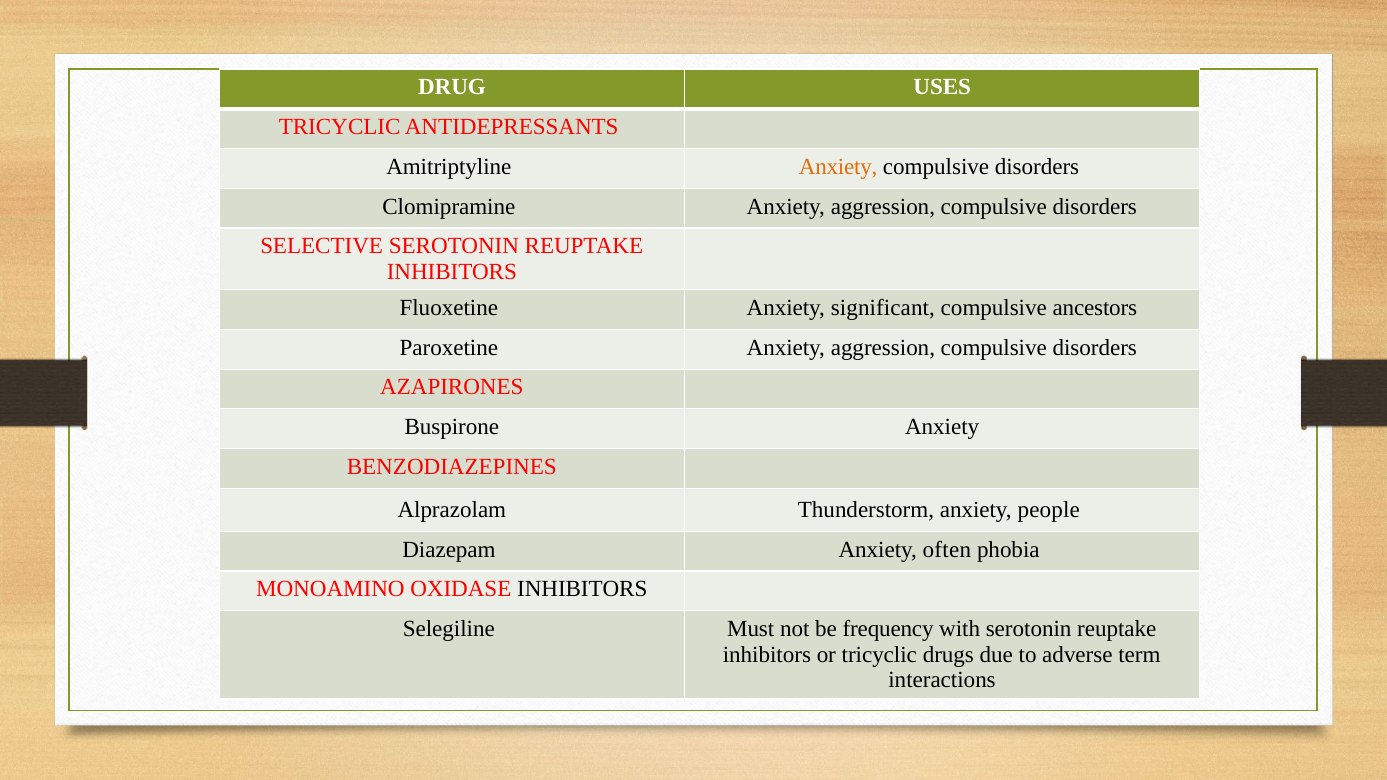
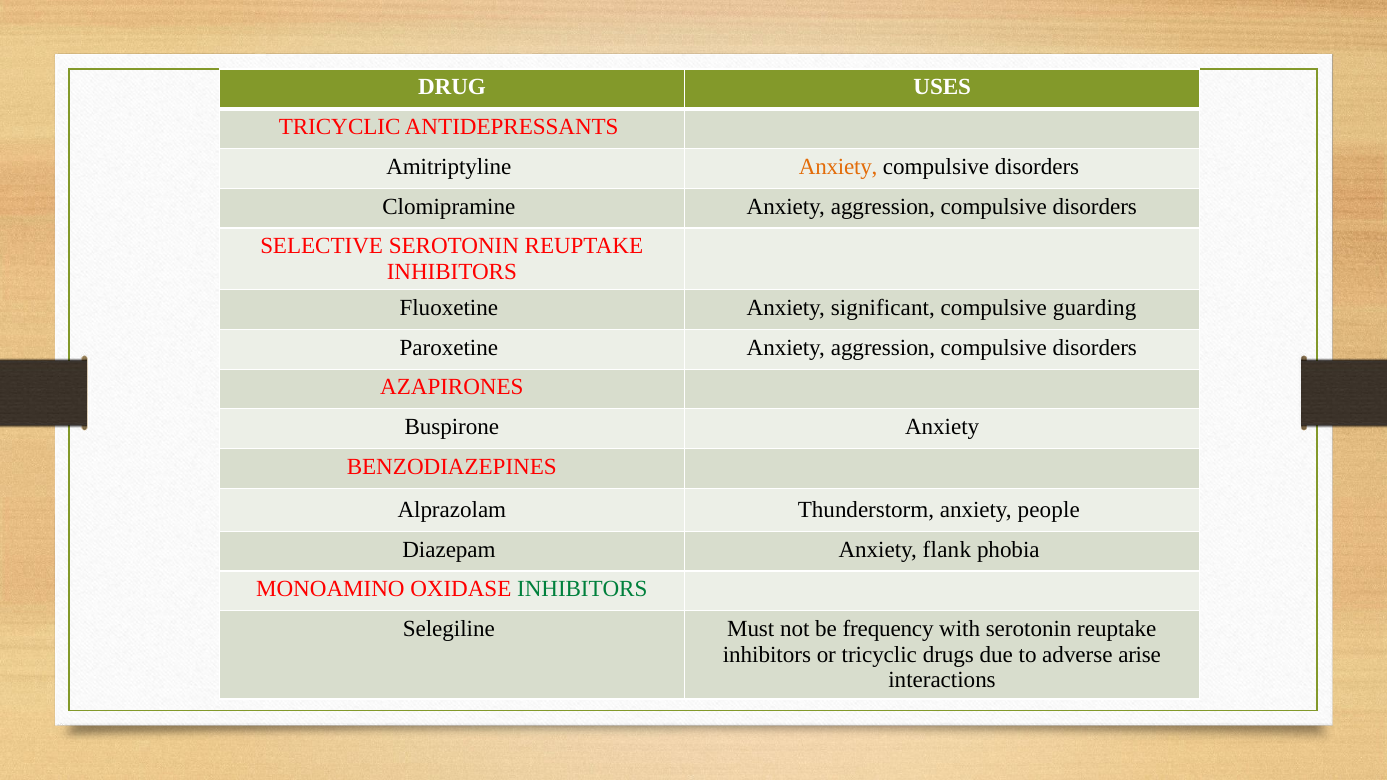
ancestors: ancestors -> guarding (1095, 308)
often: often -> flank (947, 550)
INHIBITORS colour: black -> green (582, 589)
term: term -> arise (1140, 655)
